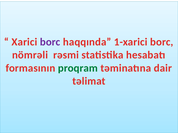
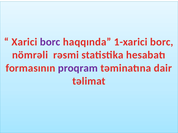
proqram colour: green -> purple (78, 68)
